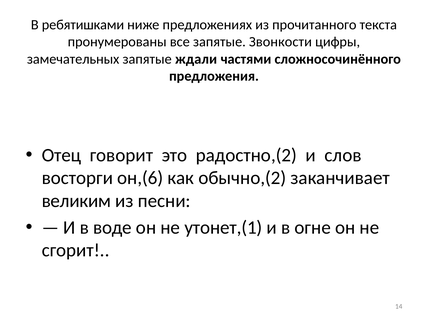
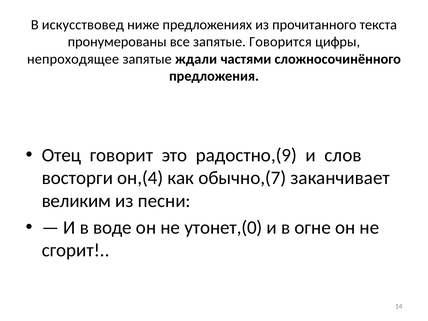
ребятишками: ребятишками -> искусствовед (83, 25)
Звонкости: Звонкости -> Говорится (280, 42)
замечательных: замечательных -> непроходящее (73, 59)
радостно,(2: радостно,(2 -> радостно,(9 (246, 155)
он,(6: он,(6 -> он,(4 (140, 178)
обычно,(2: обычно,(2 -> обычно,(7 (242, 178)
утонет,(1: утонет,(1 -> утонет,(0 (223, 228)
